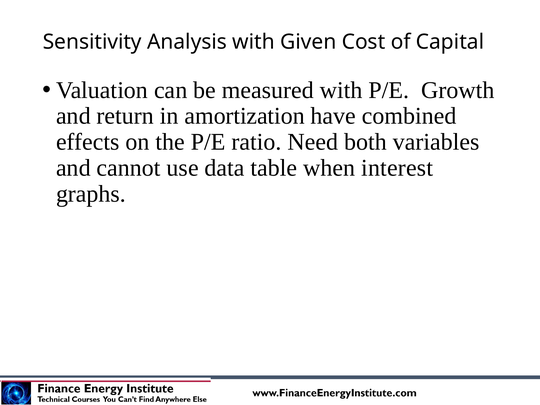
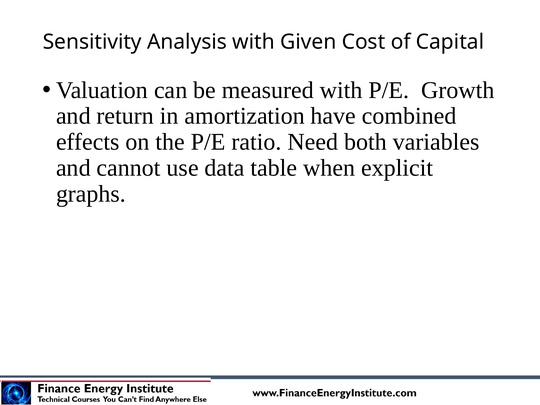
interest: interest -> explicit (397, 168)
